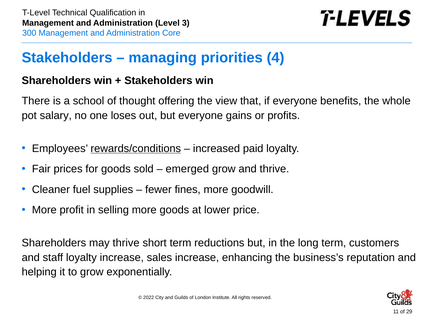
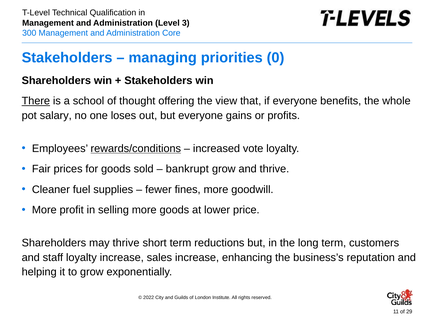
4: 4 -> 0 (276, 58)
There underline: none -> present (36, 101)
paid: paid -> vote (253, 148)
emerged: emerged -> bankrupt (187, 169)
